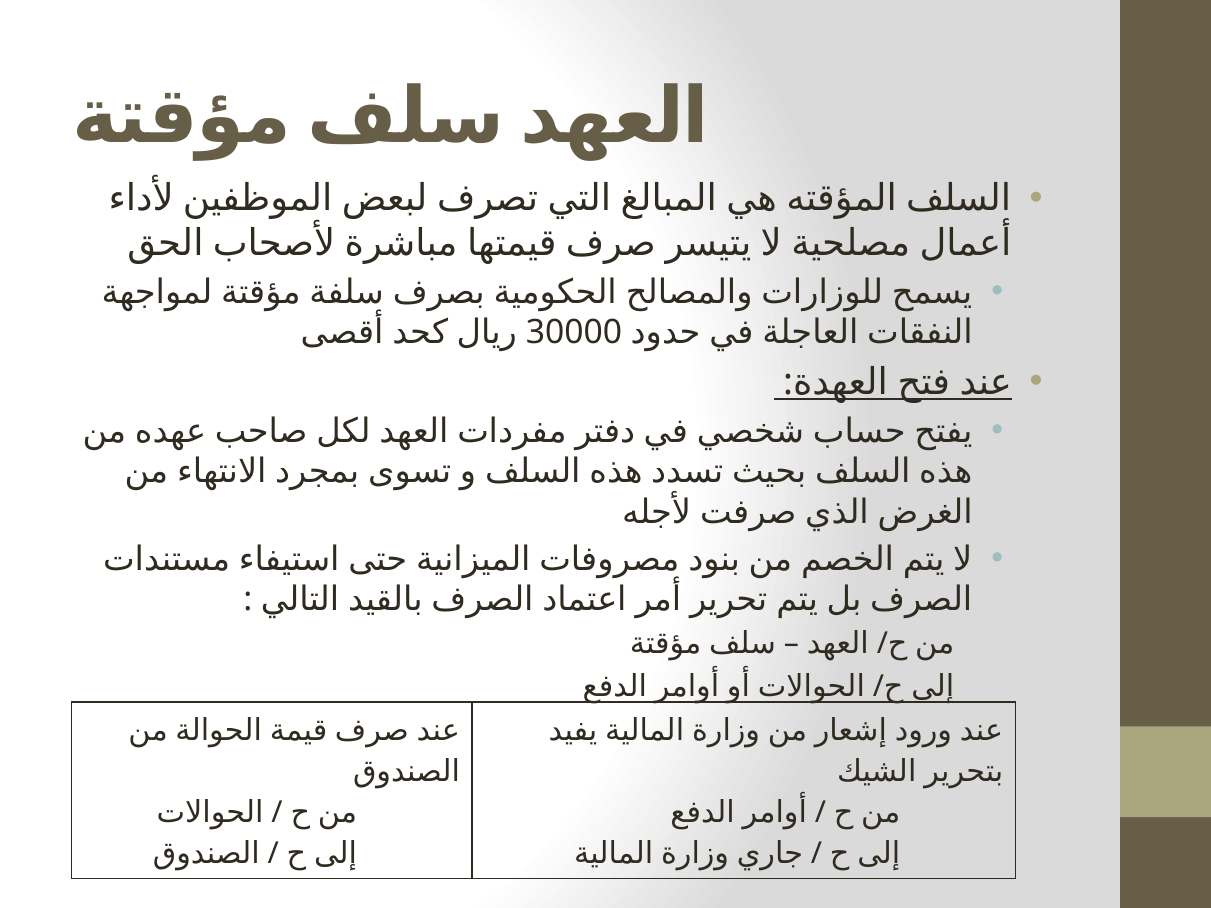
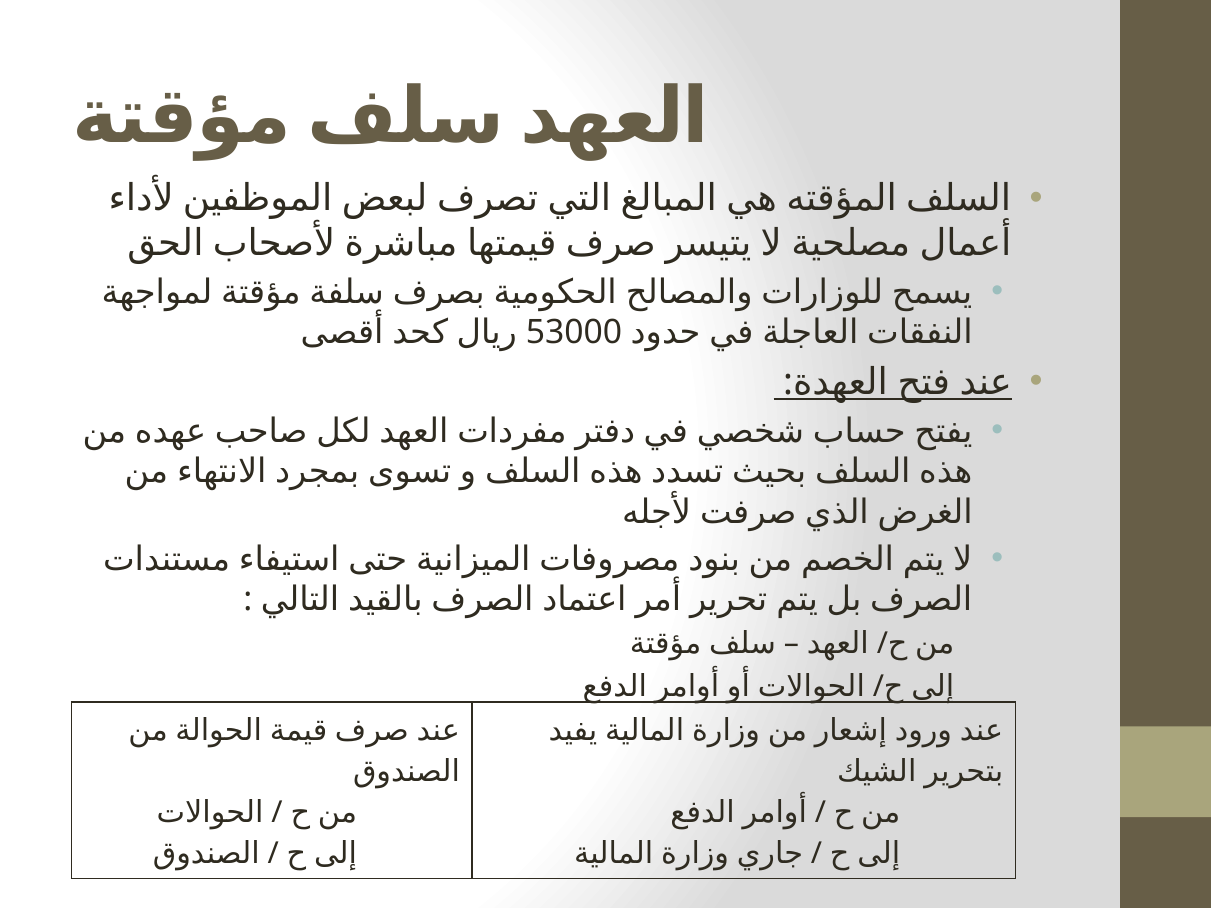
30000: 30000 -> 53000 (574, 333)
